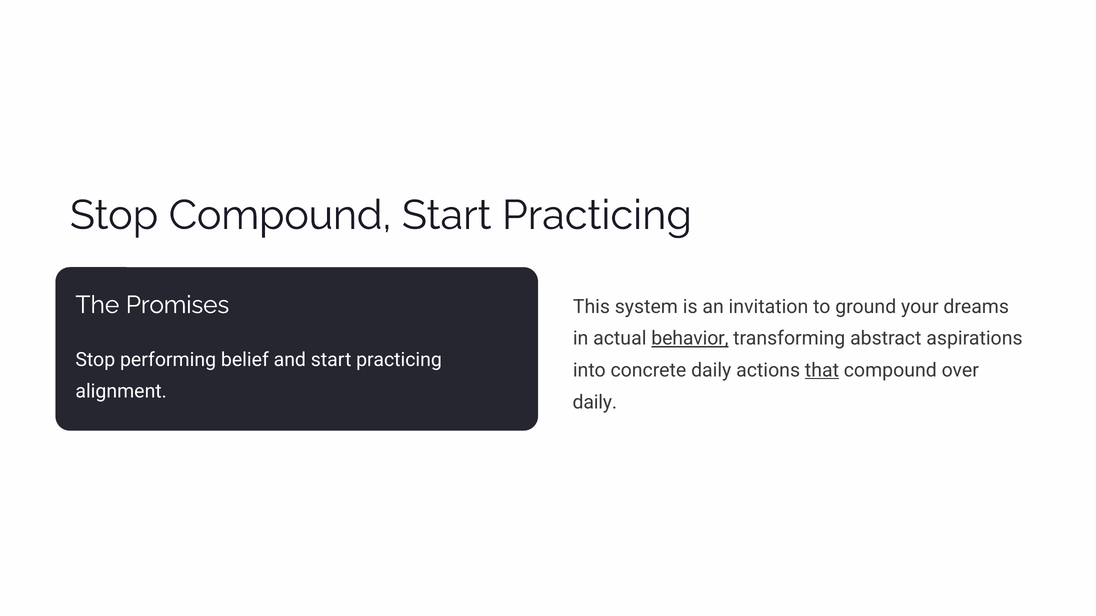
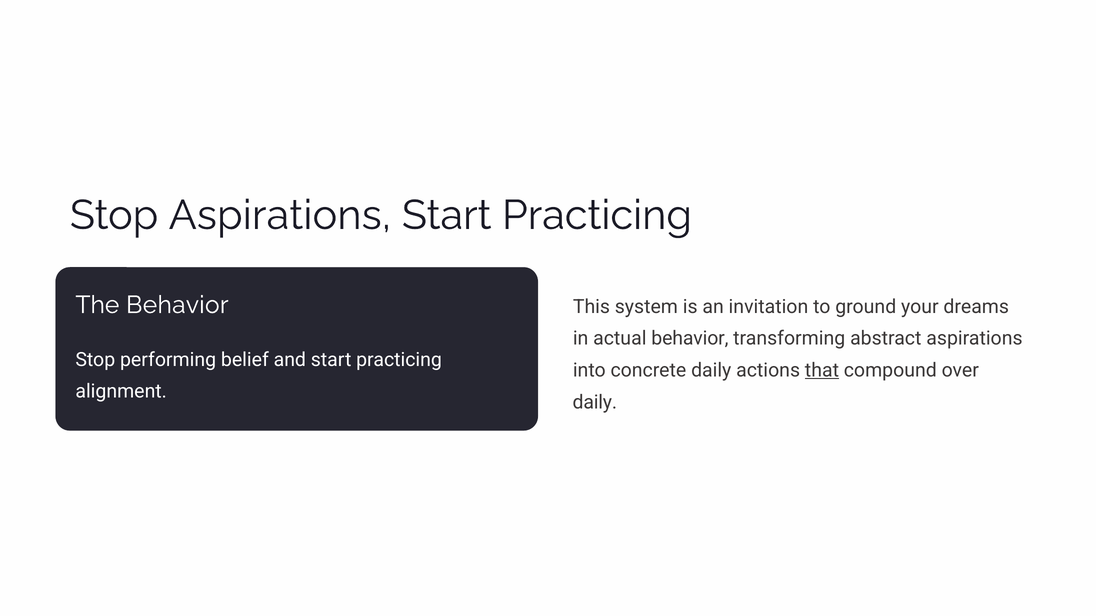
Stop Compound: Compound -> Aspirations (280, 215)
The Promises: Promises -> Behavior (177, 305)
behavior underline: present -> none (690, 339)
